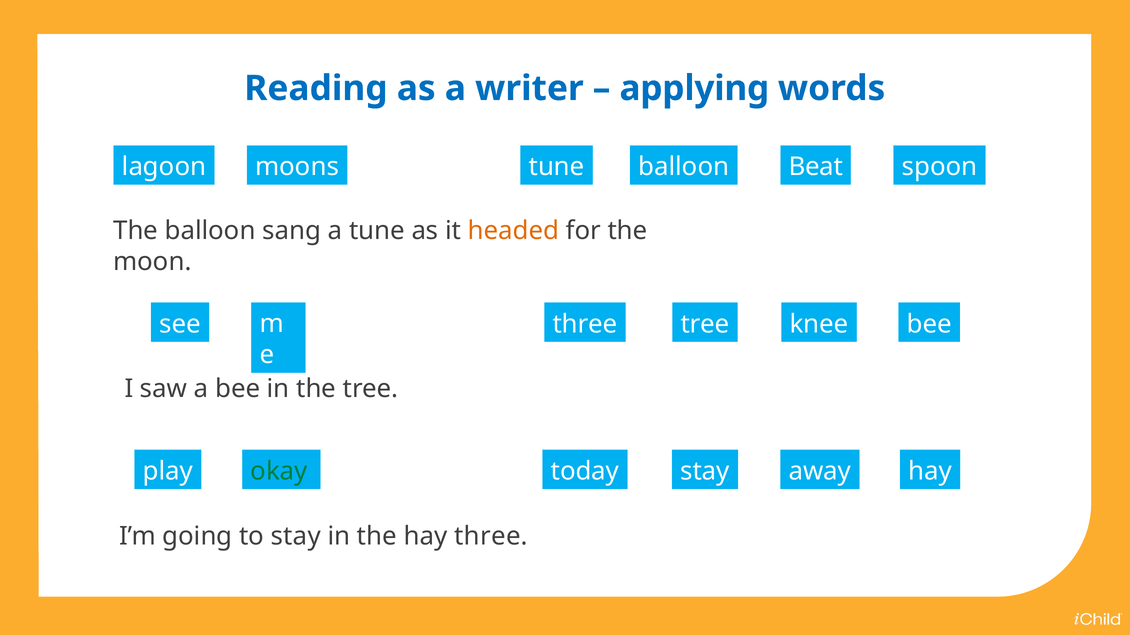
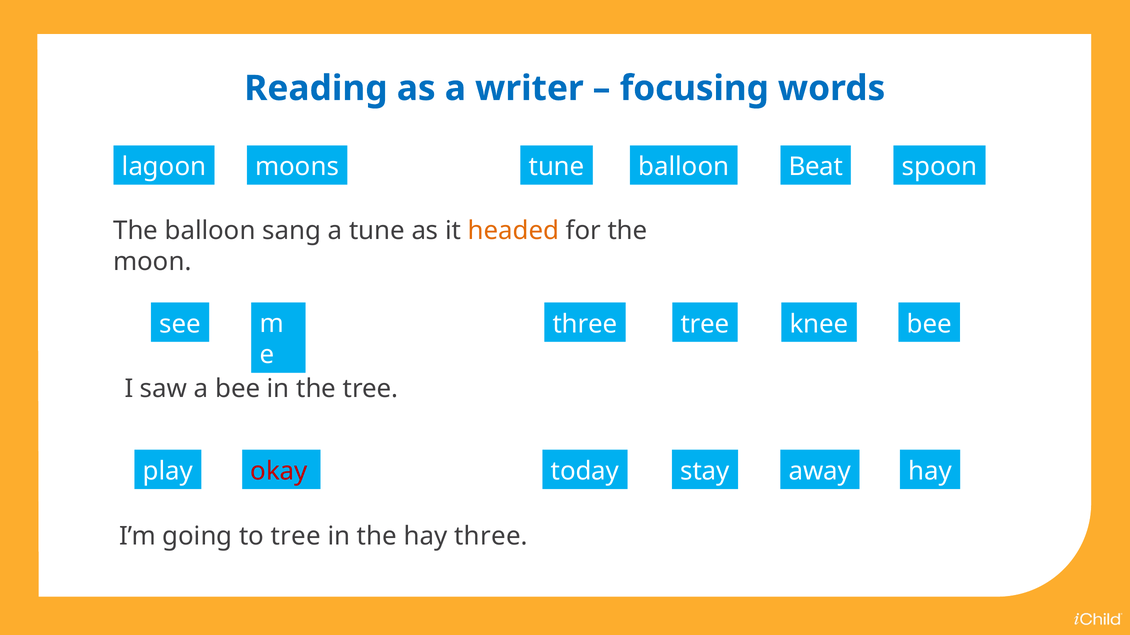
applying: applying -> focusing (694, 88)
okay colour: green -> red (279, 472)
to stay: stay -> tree (296, 537)
